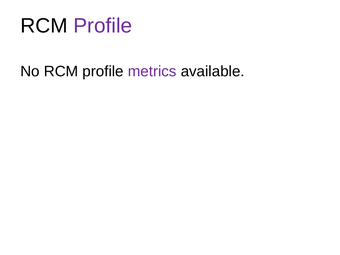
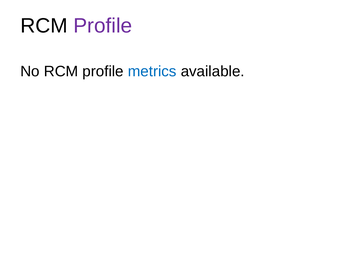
metrics colour: purple -> blue (152, 71)
